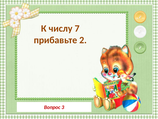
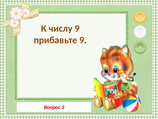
числу 7: 7 -> 9 (77, 28)
прибавьте 2: 2 -> 9 (83, 40)
